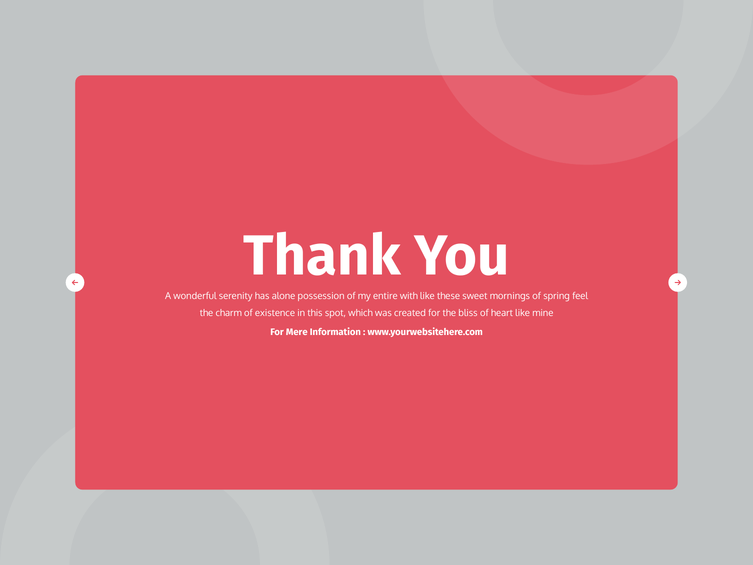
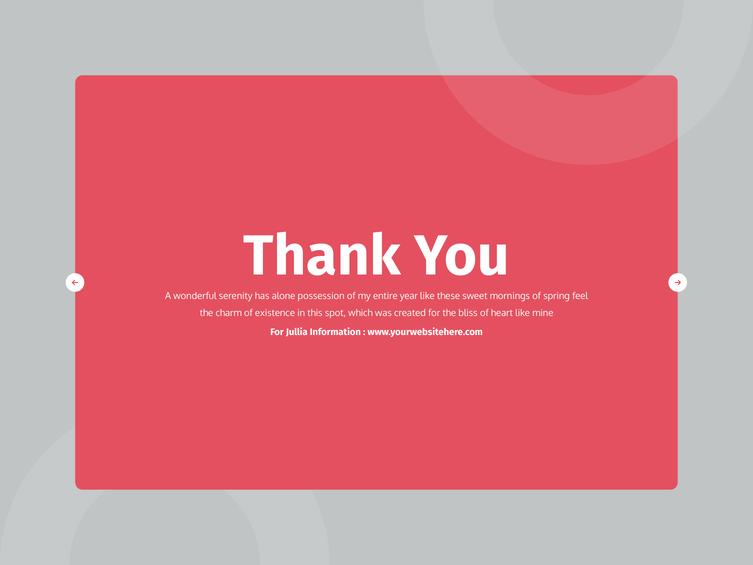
with: with -> year (409, 296)
Mere: Mere -> Jullia (297, 332)
